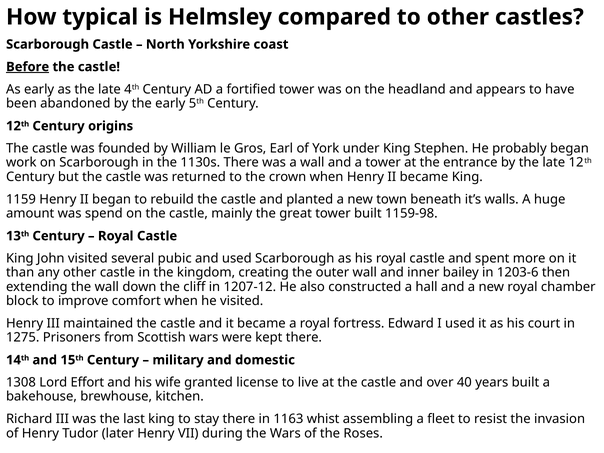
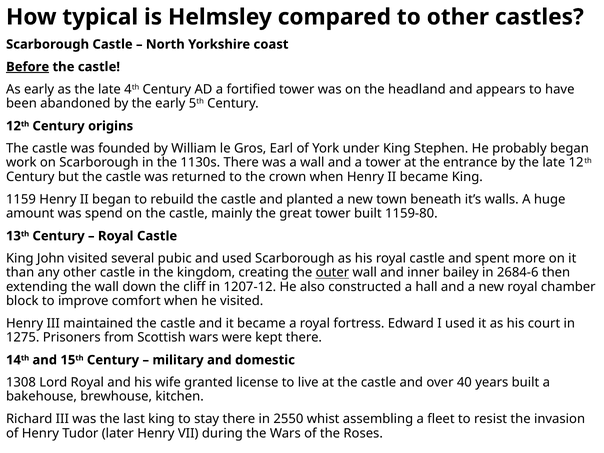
1159-98: 1159-98 -> 1159-80 (411, 213)
outer underline: none -> present (332, 273)
1203-6: 1203-6 -> 2684-6 (518, 273)
Lord Effort: Effort -> Royal (87, 383)
1163: 1163 -> 2550 (288, 419)
